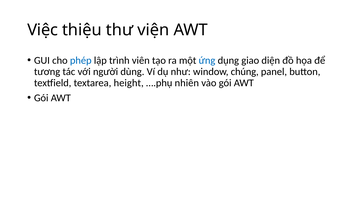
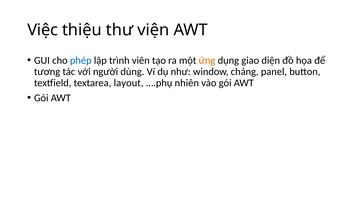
ứng colour: blue -> orange (207, 61)
chúng: chúng -> chảng (245, 72)
height: height -> layout (129, 83)
